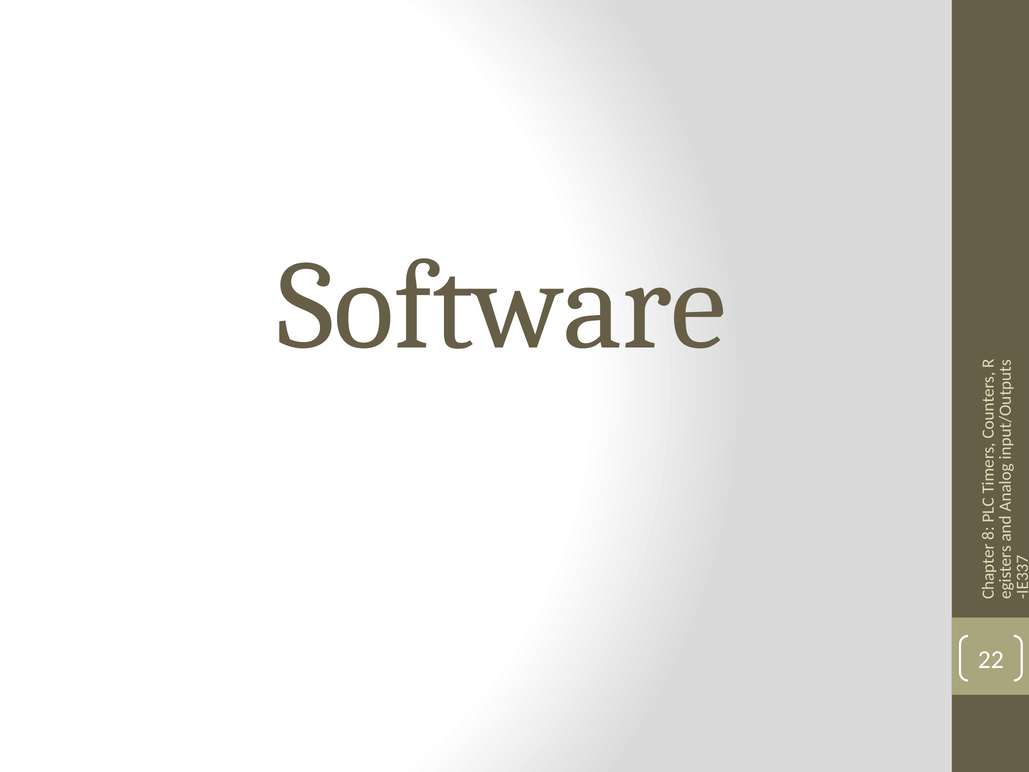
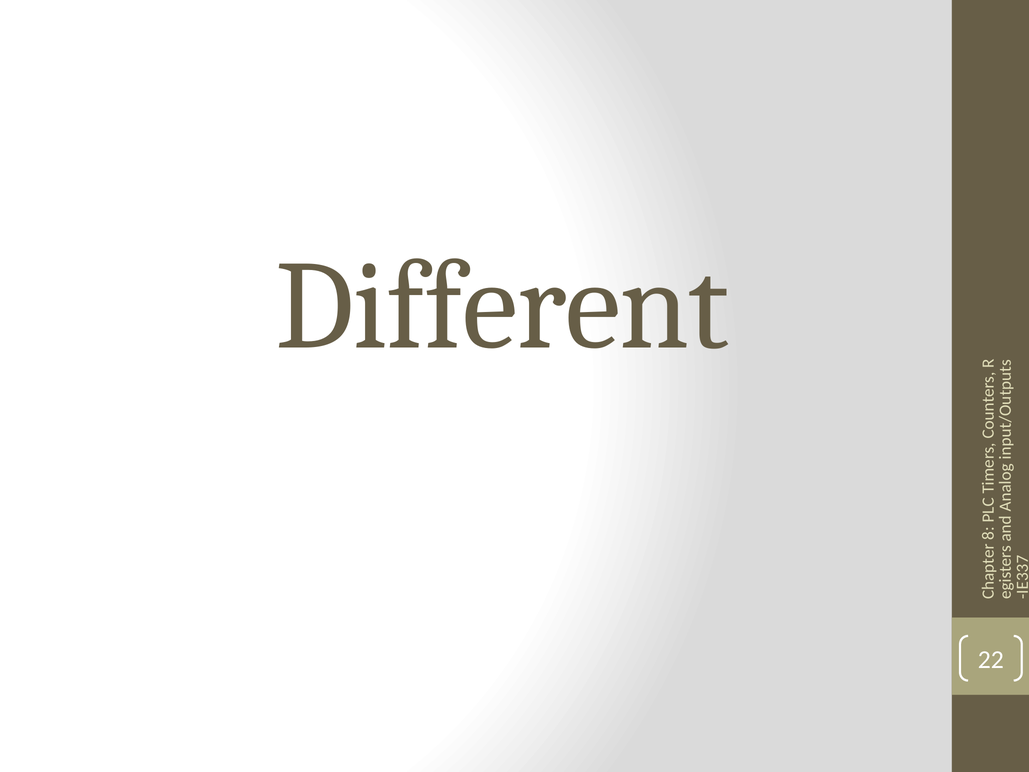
Software: Software -> Different (502, 306)
